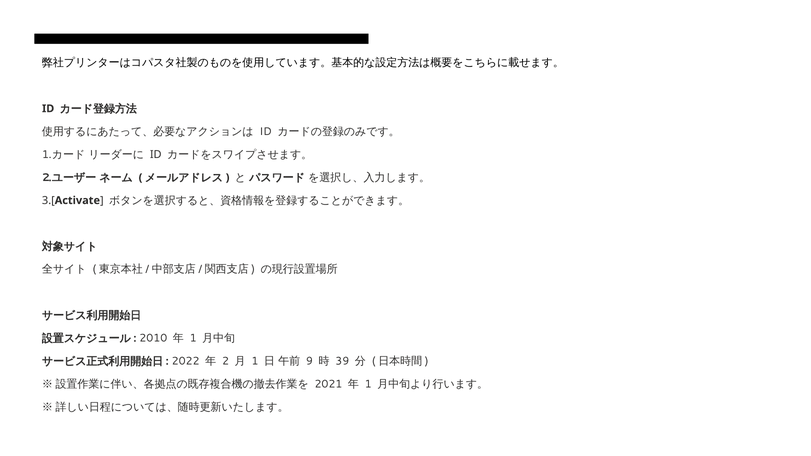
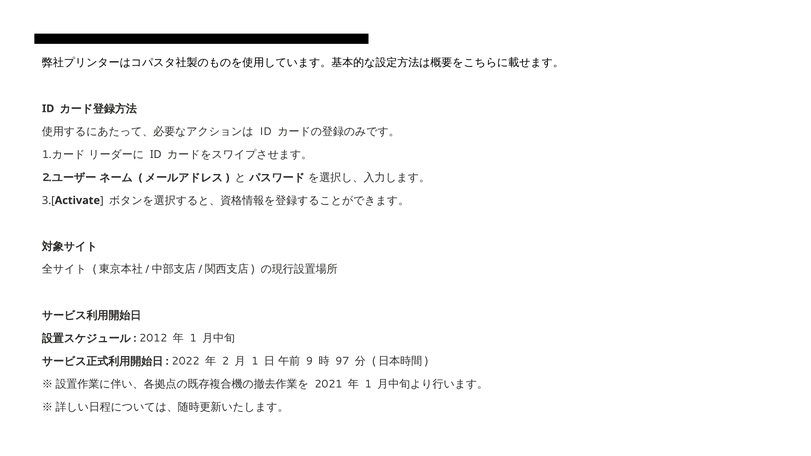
2010: 2010 -> 2012 (153, 338)
39: 39 -> 97 (342, 361)
